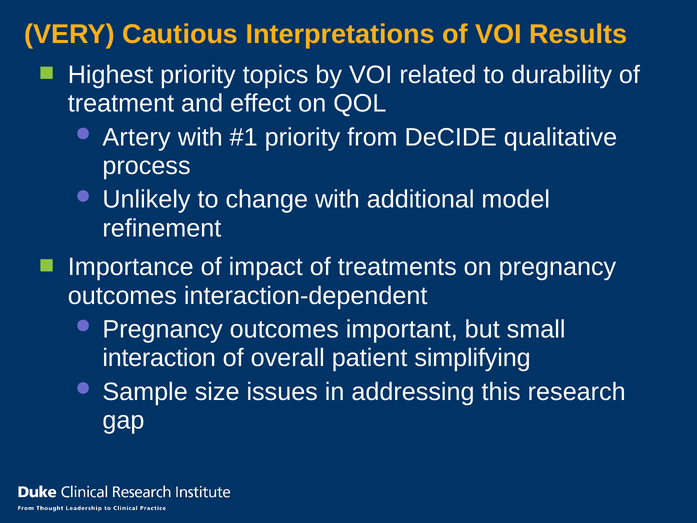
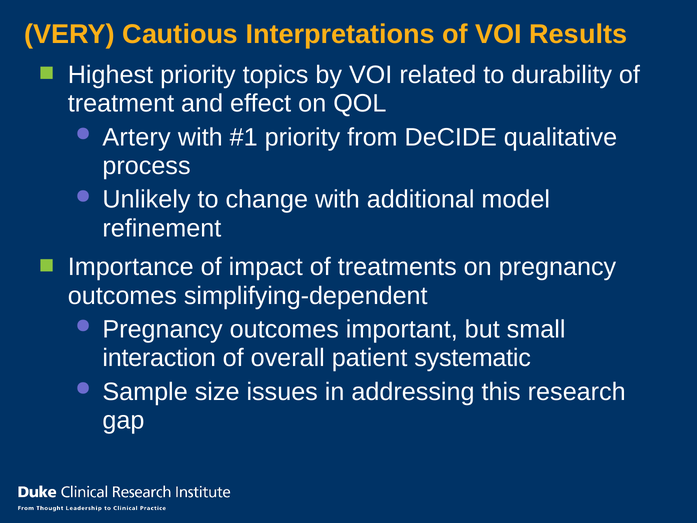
interaction-dependent: interaction-dependent -> simplifying-dependent (306, 296)
simplifying: simplifying -> systematic (473, 358)
